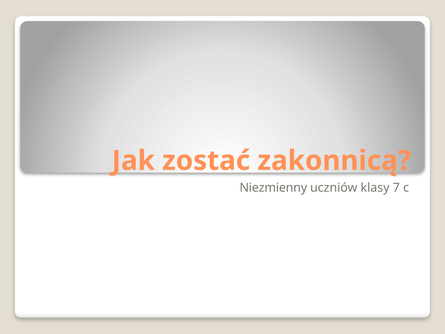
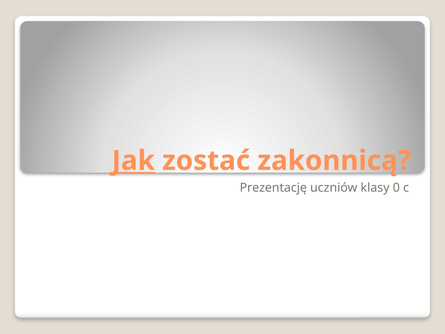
Jak underline: none -> present (133, 161)
Niezmienny: Niezmienny -> Prezentację (273, 188)
7: 7 -> 0 (396, 188)
